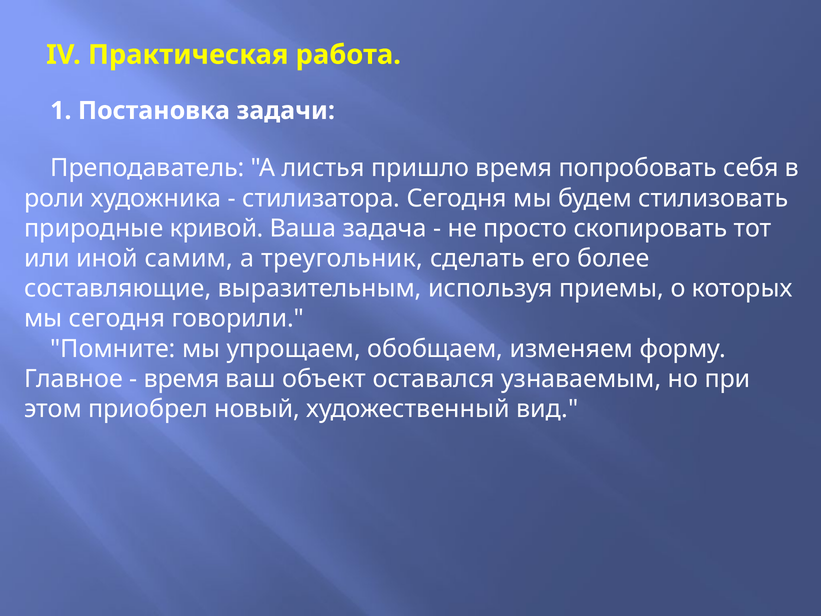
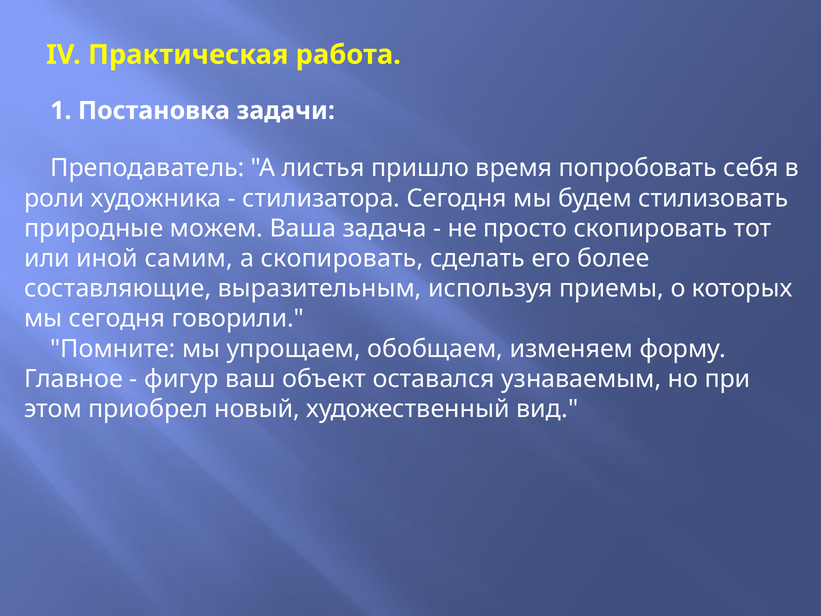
кривой: кривой -> можем (216, 228)
а треугольник: треугольник -> скопировать (342, 258)
время: время -> фигур (181, 379)
